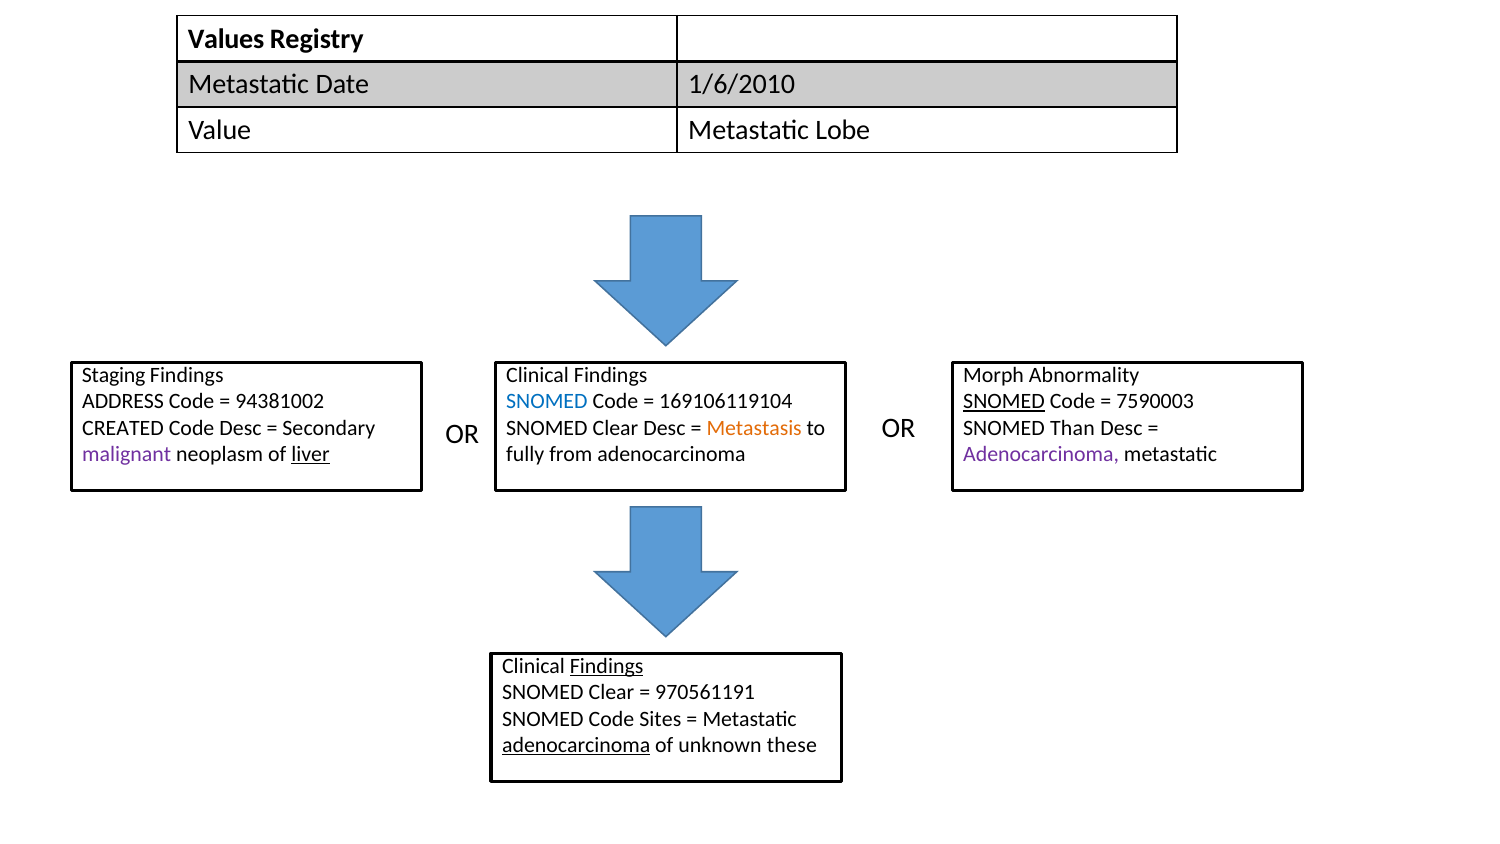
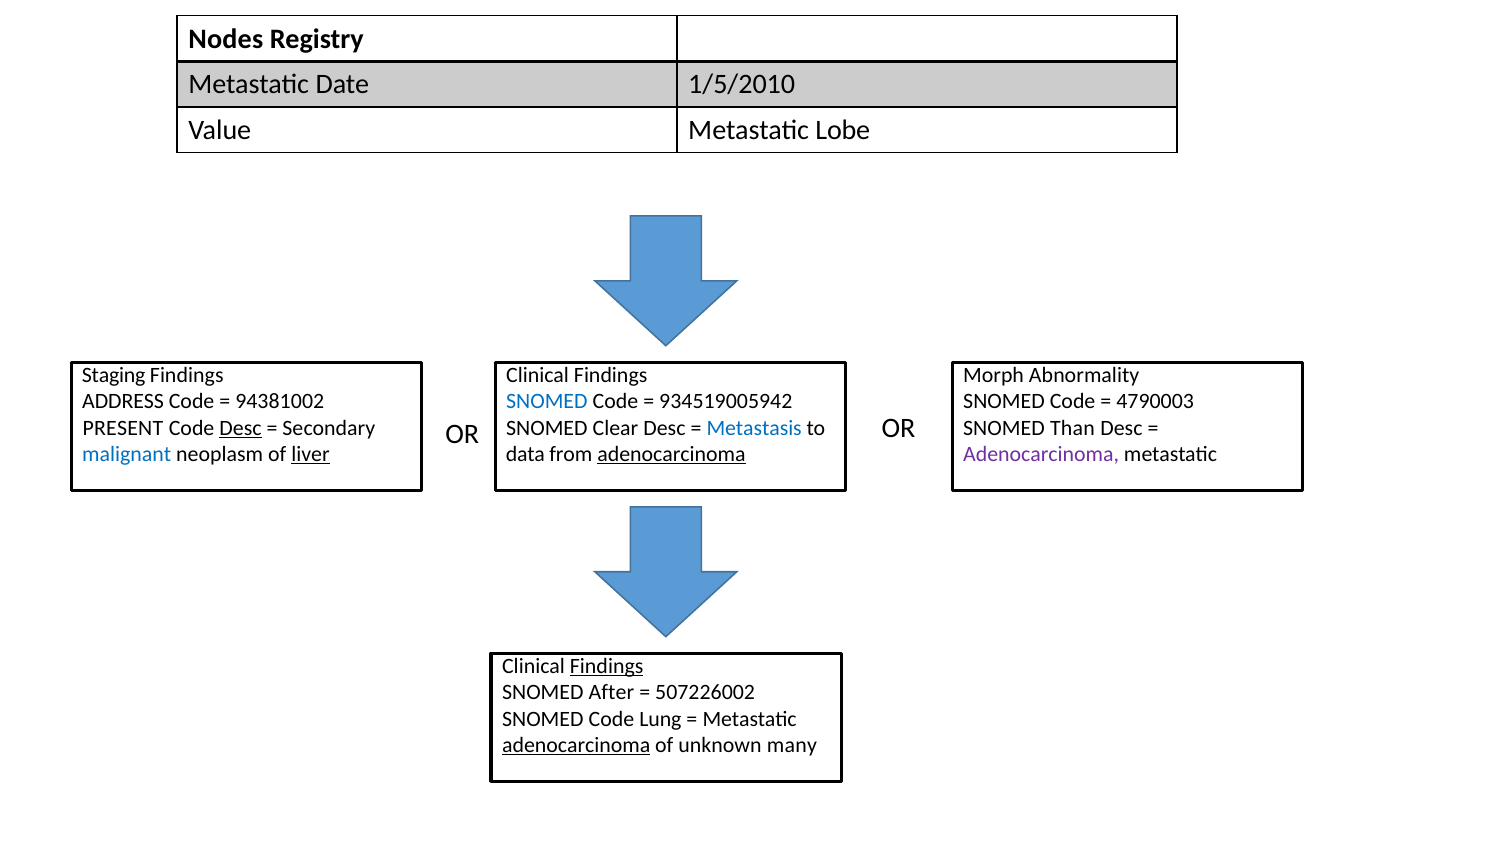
Values: Values -> Nodes (226, 39)
1/6/2010: 1/6/2010 -> 1/5/2010 (742, 84)
169106119104: 169106119104 -> 934519005942 (726, 401)
SNOMED underline: present -> none (1004, 401)
7590003: 7590003 -> 4790003 (1155, 401)
CREATED: CREATED -> PRESENT (123, 428)
Desc underline: none -> present (240, 428)
Metastasis colour: orange -> blue (754, 428)
malignant colour: purple -> blue (127, 454)
fully: fully -> data (525, 454)
adenocarcinoma underline: none -> present (671, 454)
Clear: Clear -> After (611, 692)
970561191: 970561191 -> 507226002 (705, 692)
Sites: Sites -> Lung (660, 719)
these: these -> many (792, 745)
